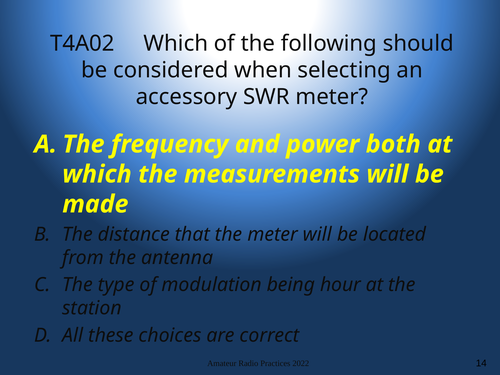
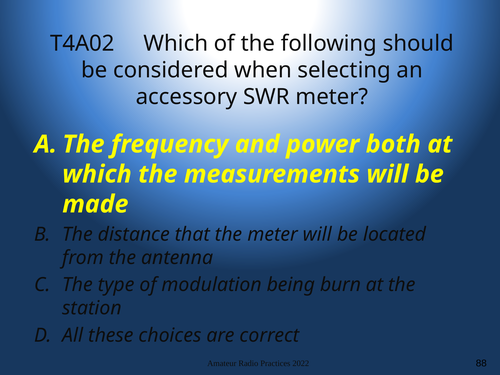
hour: hour -> burn (341, 285)
14: 14 -> 88 (481, 363)
